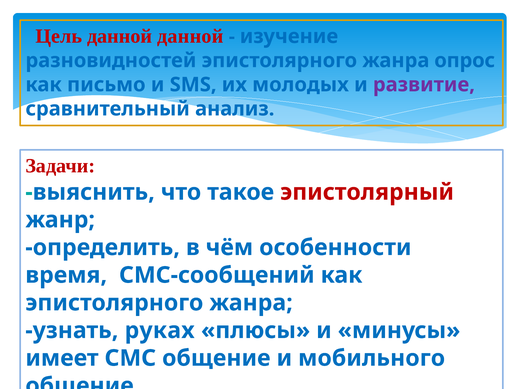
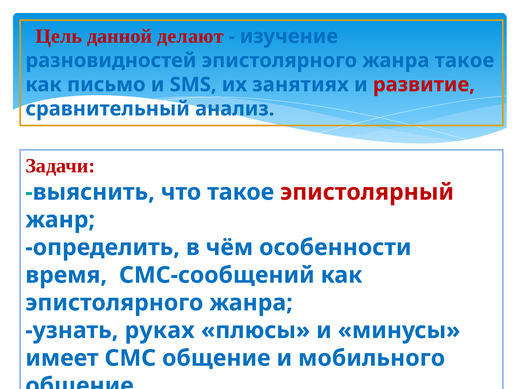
данной данной: данной -> делают (190, 36)
жанра опрос: опрос -> такое (464, 61)
молодых: молодых -> занятиях (300, 85)
развитие colour: purple -> red (424, 85)
